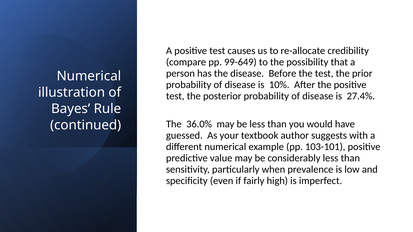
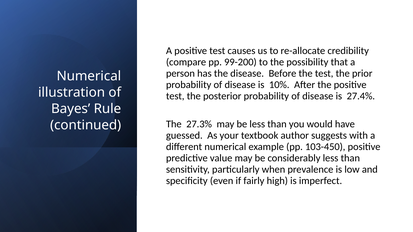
99-649: 99-649 -> 99-200 (240, 62)
36.0%: 36.0% -> 27.3% (199, 124)
103-101: 103-101 -> 103-450 (325, 147)
